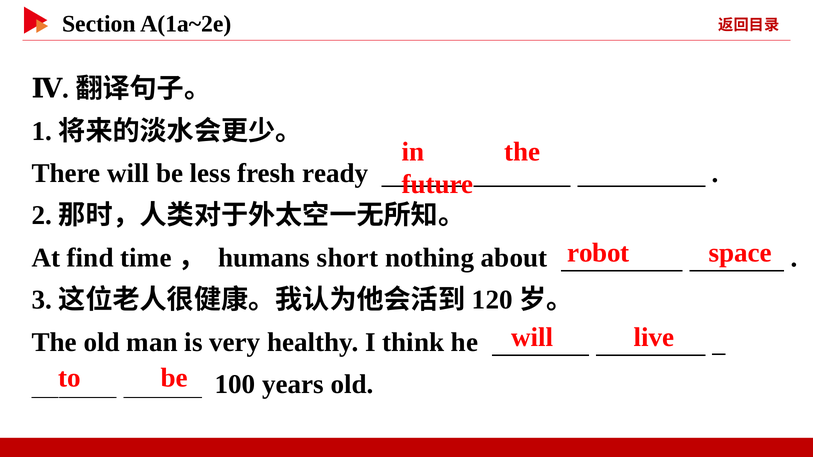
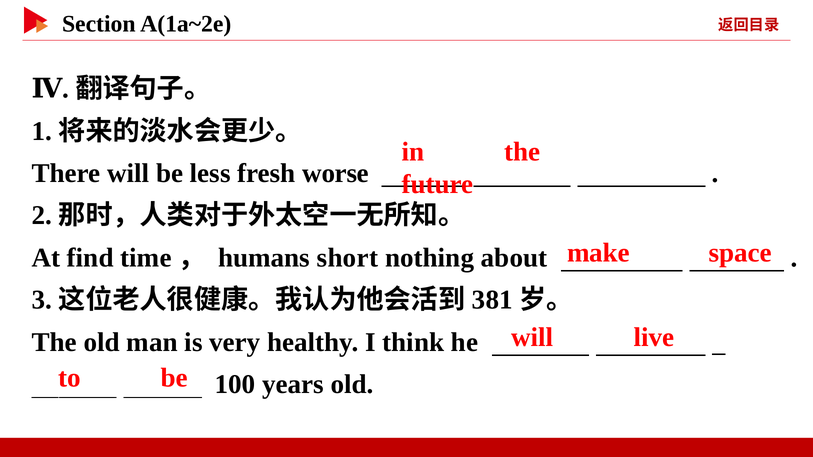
ready: ready -> worse (336, 173)
robot: robot -> make (598, 253)
120: 120 -> 381 (492, 300)
